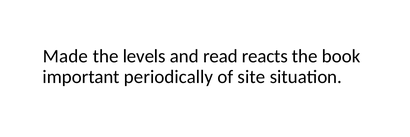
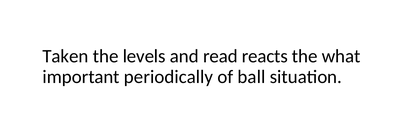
Made: Made -> Taken (65, 56)
book: book -> what (341, 56)
site: site -> ball (251, 77)
